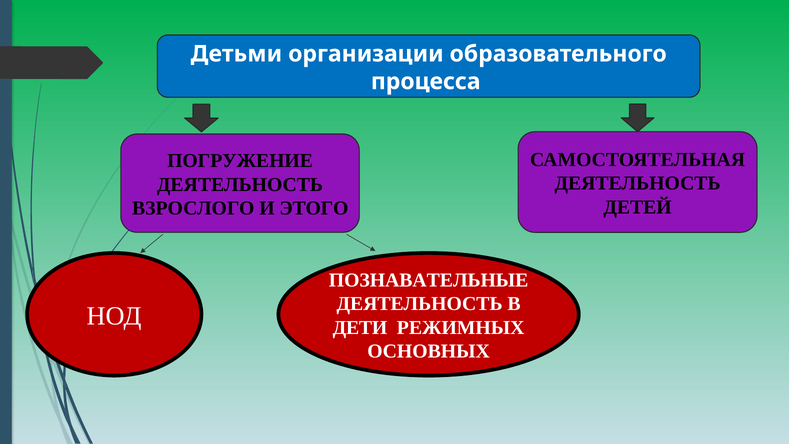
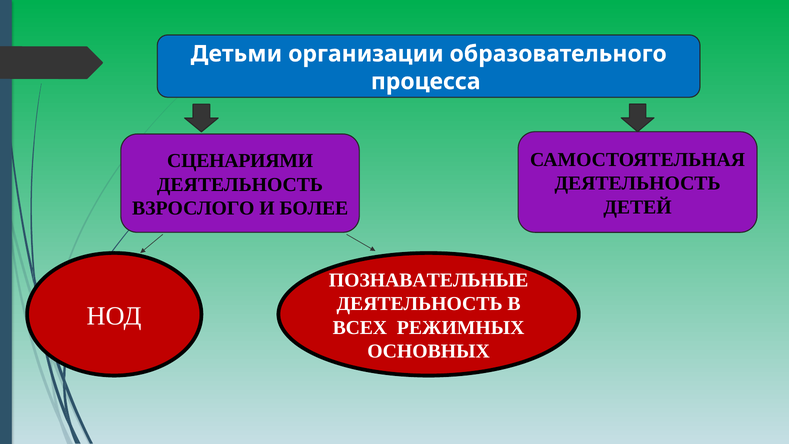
ПОГРУЖЕНИЕ: ПОГРУЖЕНИЕ -> СЦЕНАРИЯМИ (240, 161)
ЭТОГО: ЭТОГО -> БОЛЕЕ (314, 208)
ДЕТИ: ДЕТИ -> ВСЕХ (360, 327)
